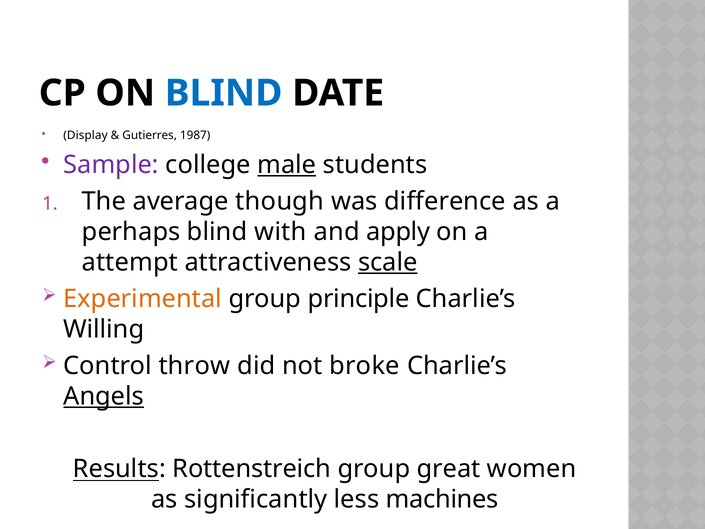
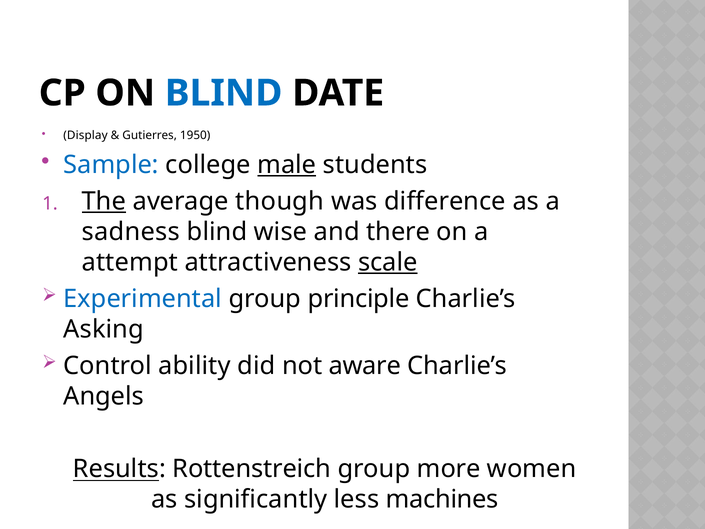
1987: 1987 -> 1950 (195, 135)
Sample colour: purple -> blue (111, 165)
The underline: none -> present (104, 201)
perhaps: perhaps -> sadness (131, 232)
with: with -> wise (281, 232)
apply: apply -> there (398, 232)
Experimental colour: orange -> blue (143, 298)
Willing: Willing -> Asking (104, 329)
throw: throw -> ability (195, 365)
broke: broke -> aware (365, 365)
Angels underline: present -> none (104, 396)
great: great -> more (449, 469)
